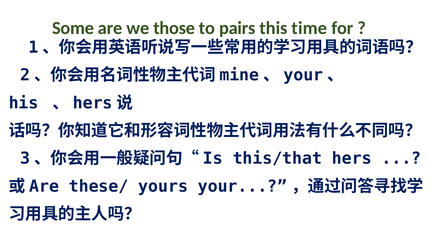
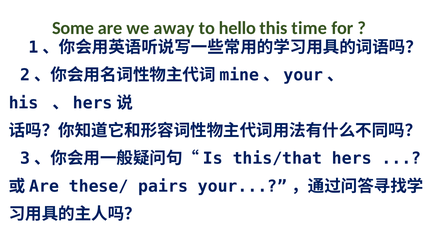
those: those -> away (174, 28)
pairs: pairs -> hello (237, 28)
yours: yours -> pairs (163, 186)
